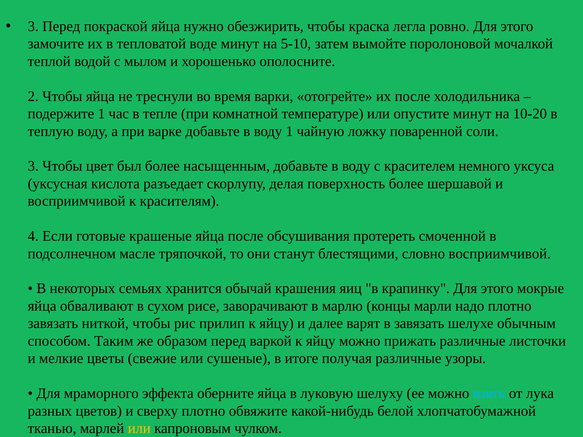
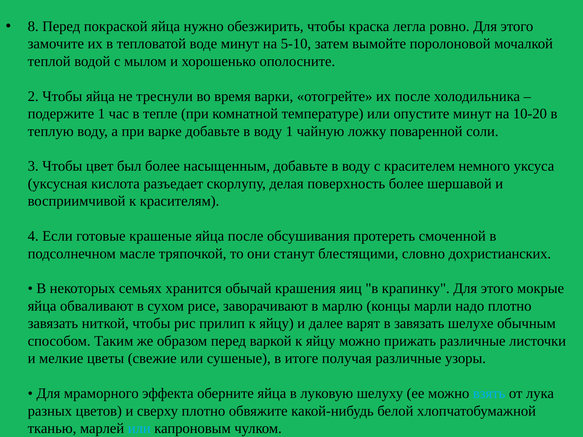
3: 3 -> 8 (33, 26)
словно восприимчивой: восприимчивой -> дохристианских (500, 254)
или colour: yellow -> light blue (139, 429)
